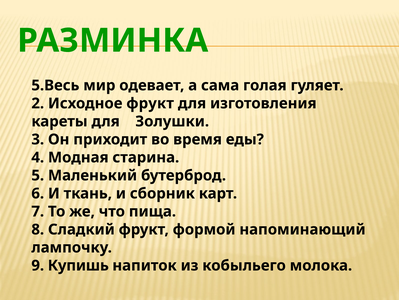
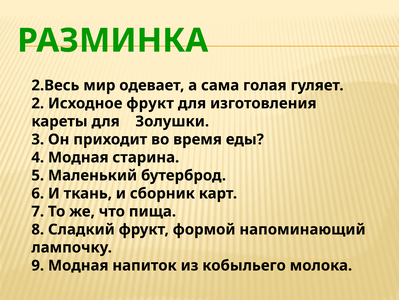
5.Весь: 5.Весь -> 2.Весь (55, 85)
9 Купишь: Купишь -> Модная (78, 265)
